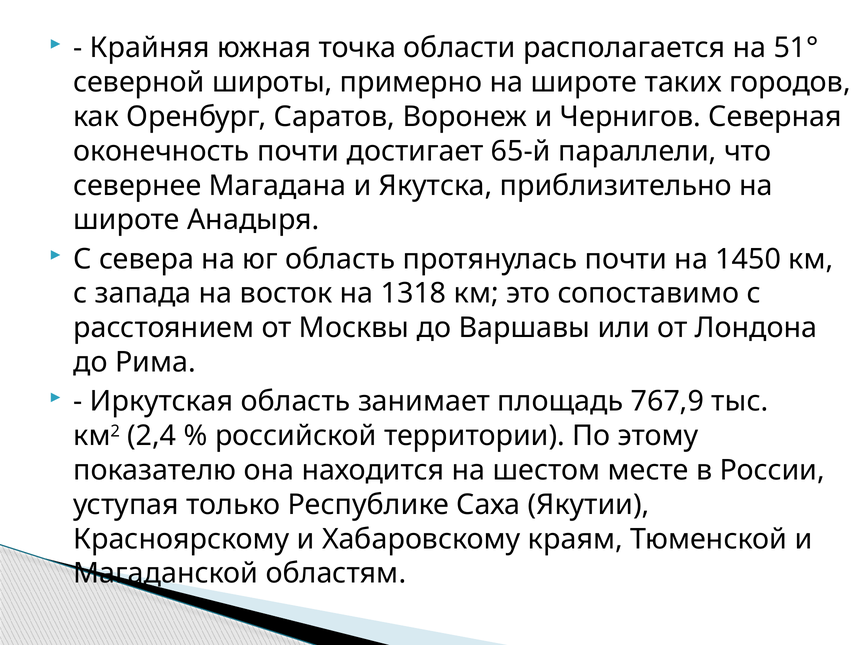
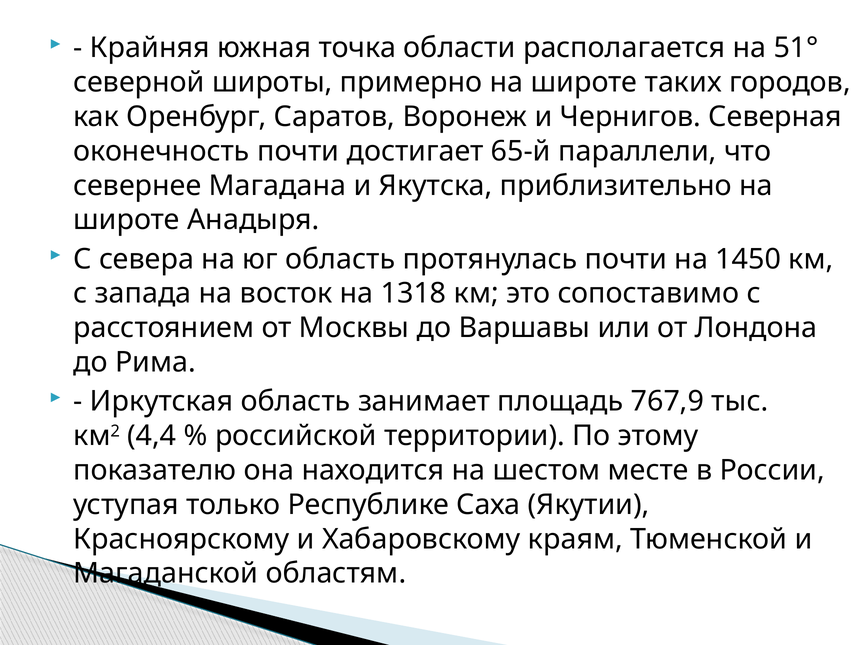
2,4: 2,4 -> 4,4 (152, 436)
